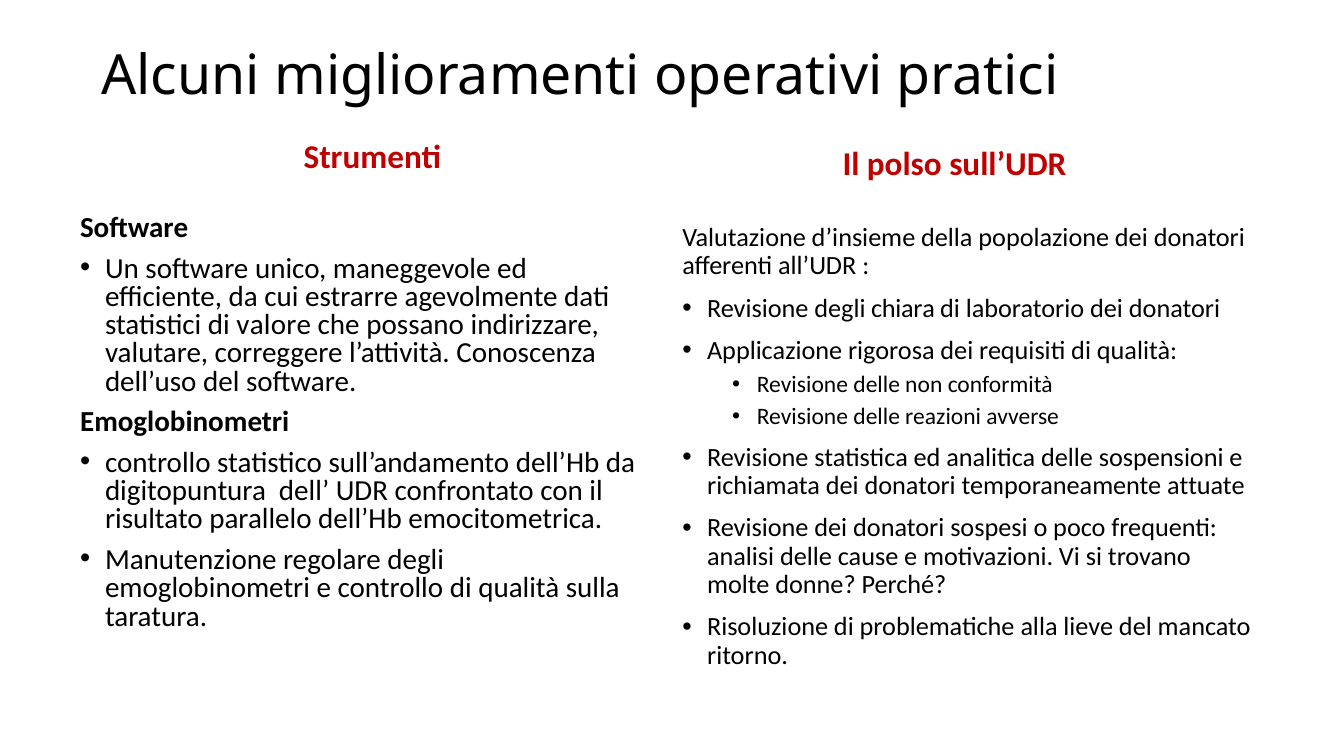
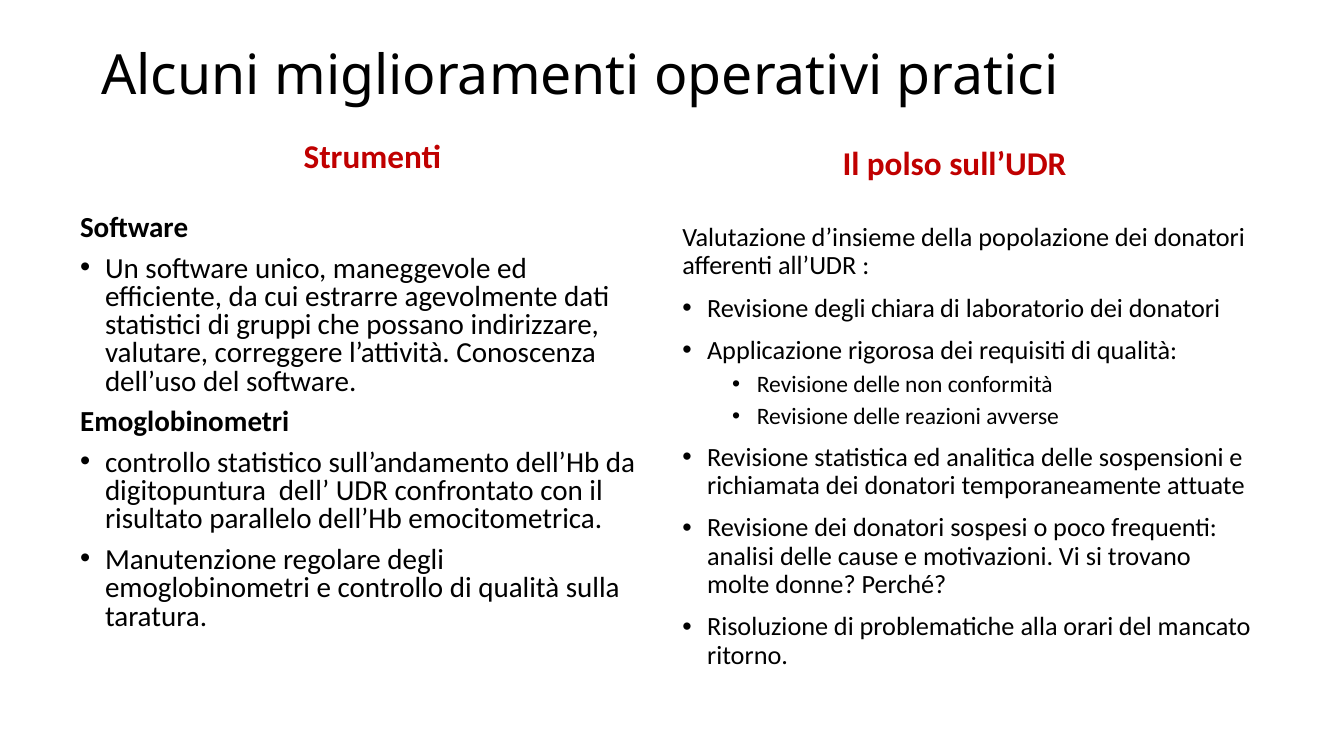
valore: valore -> gruppi (274, 325)
lieve: lieve -> orari (1088, 627)
